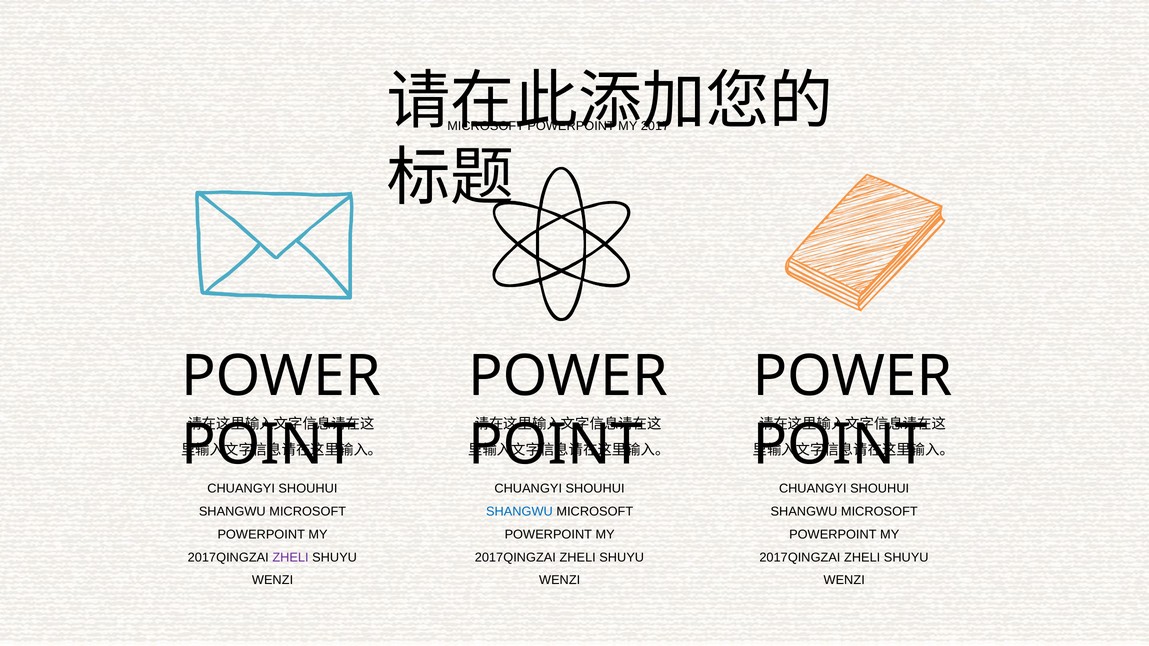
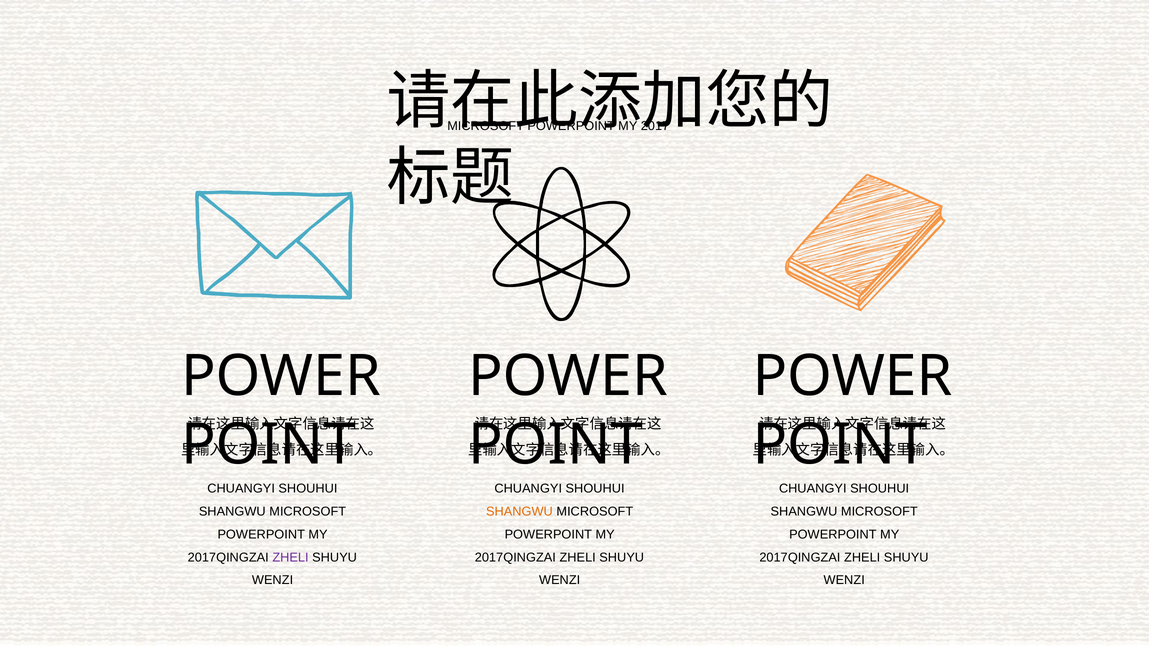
SHANGWU colour: blue -> orange (519, 512)
